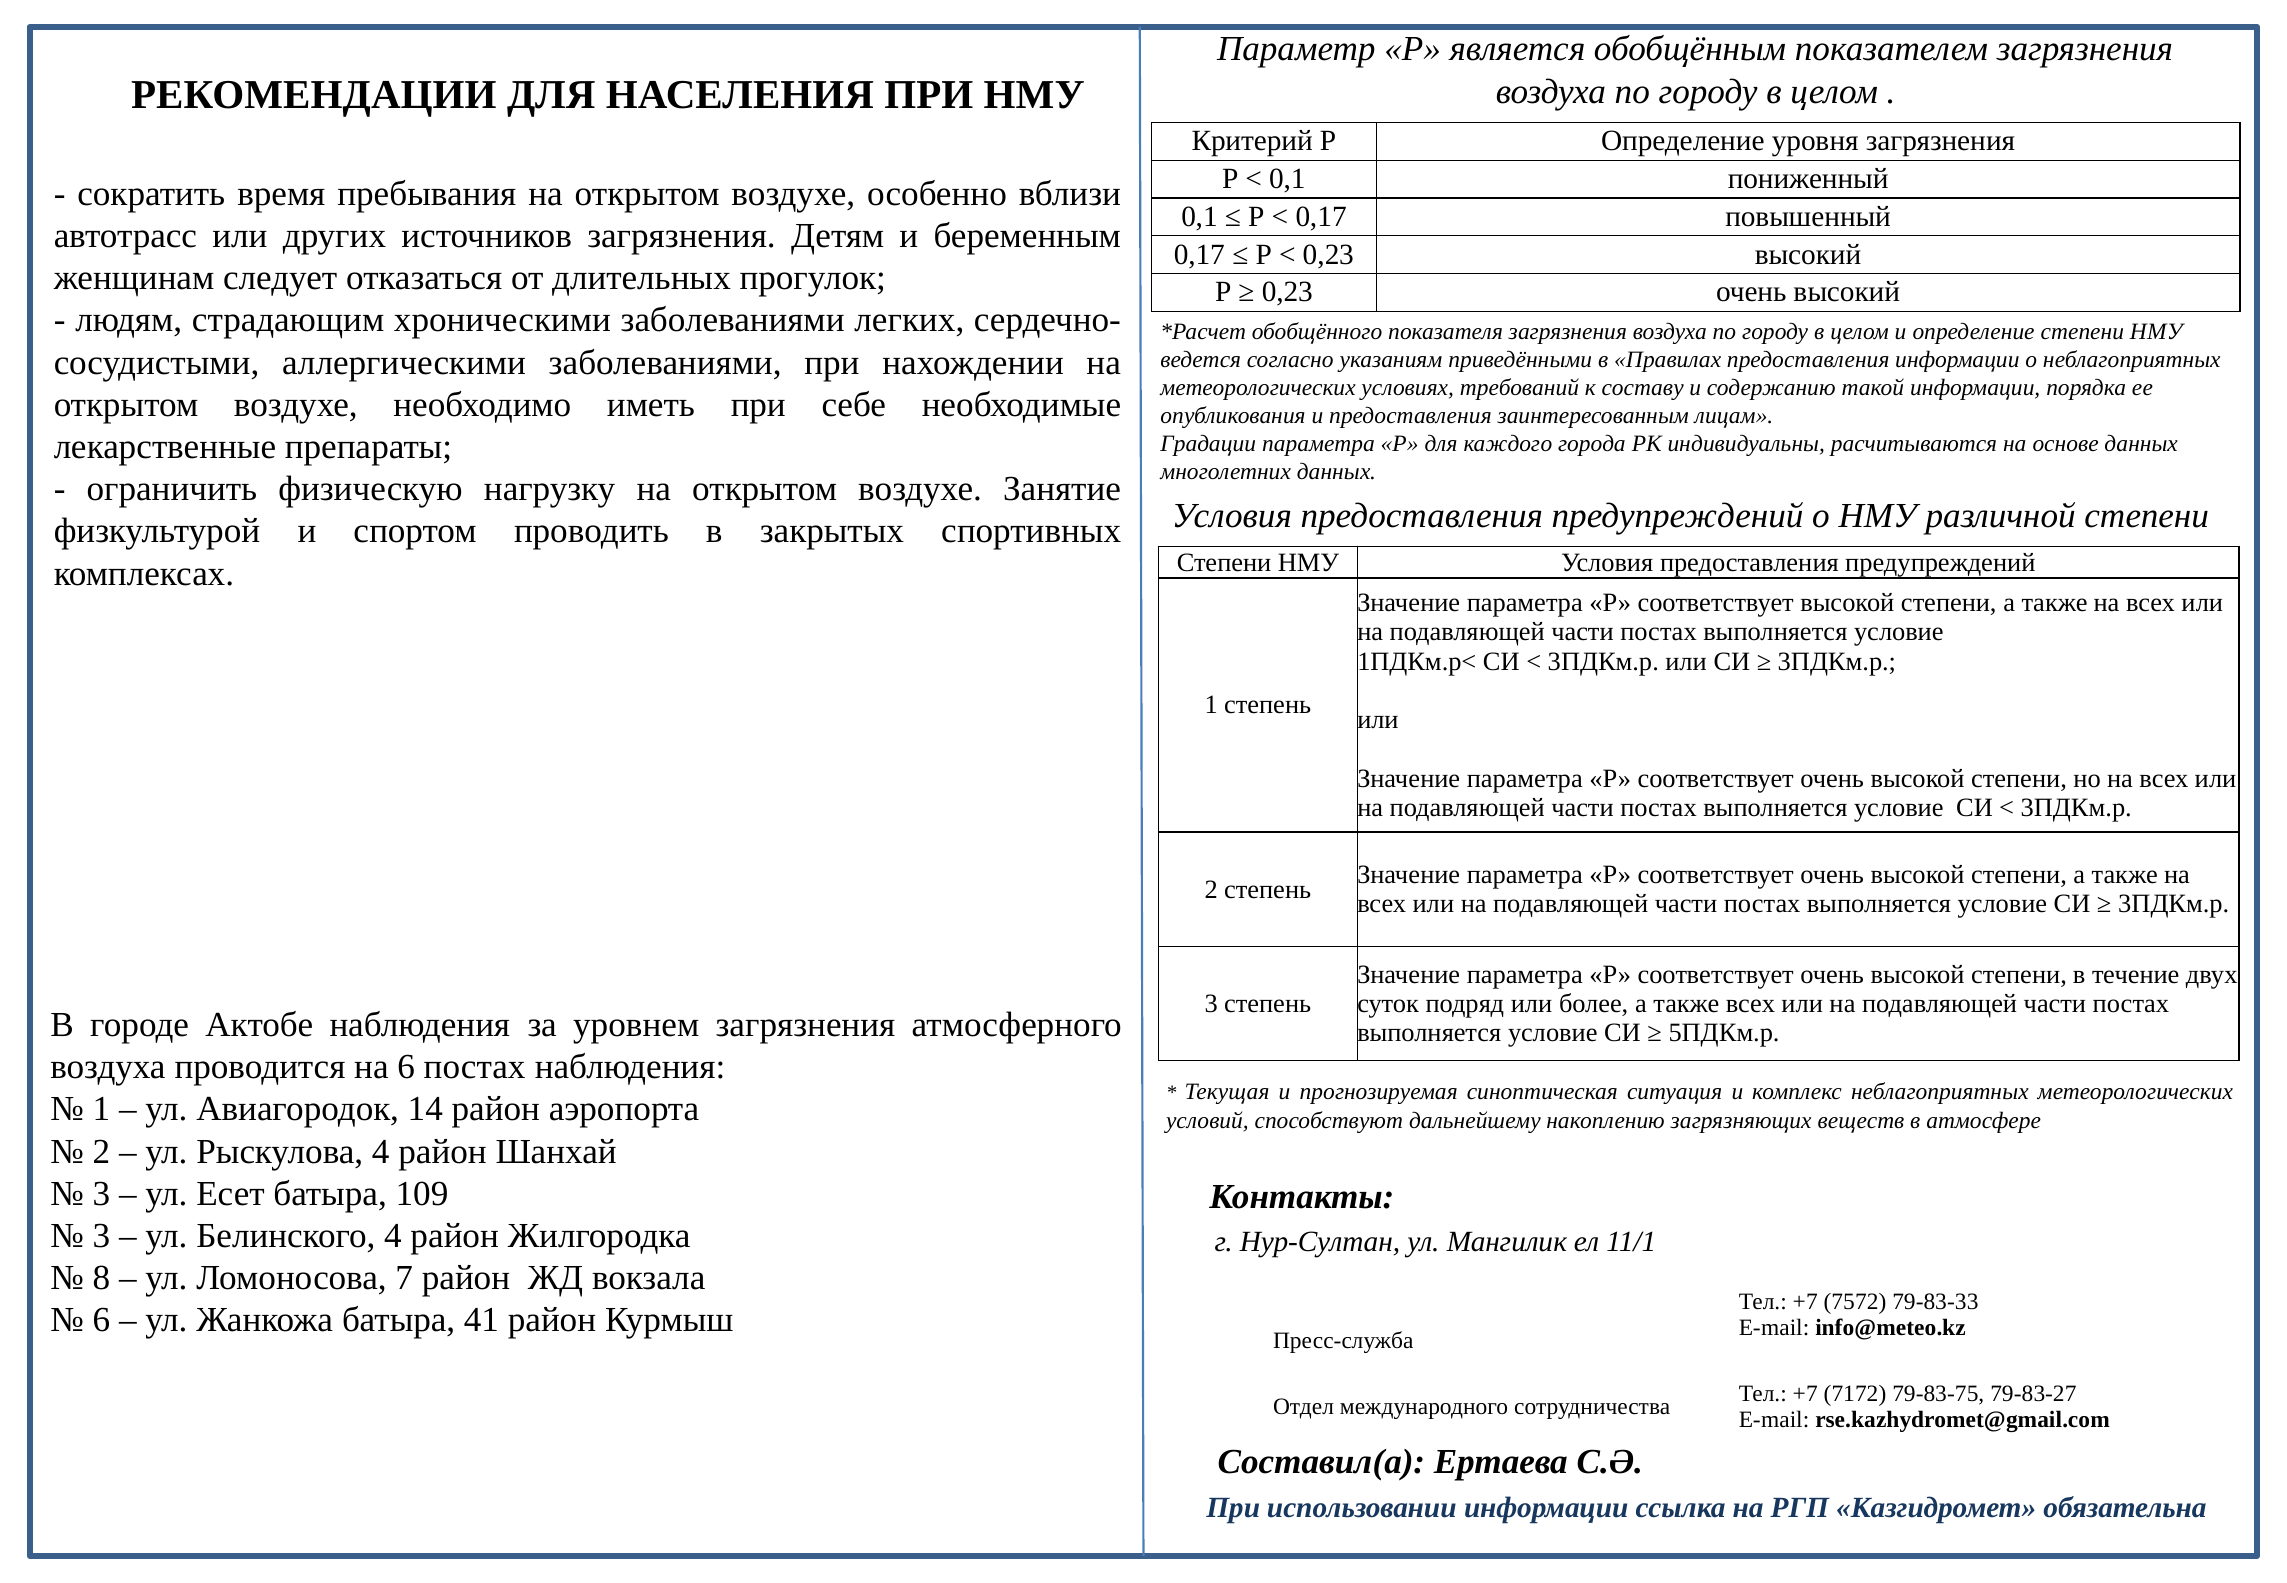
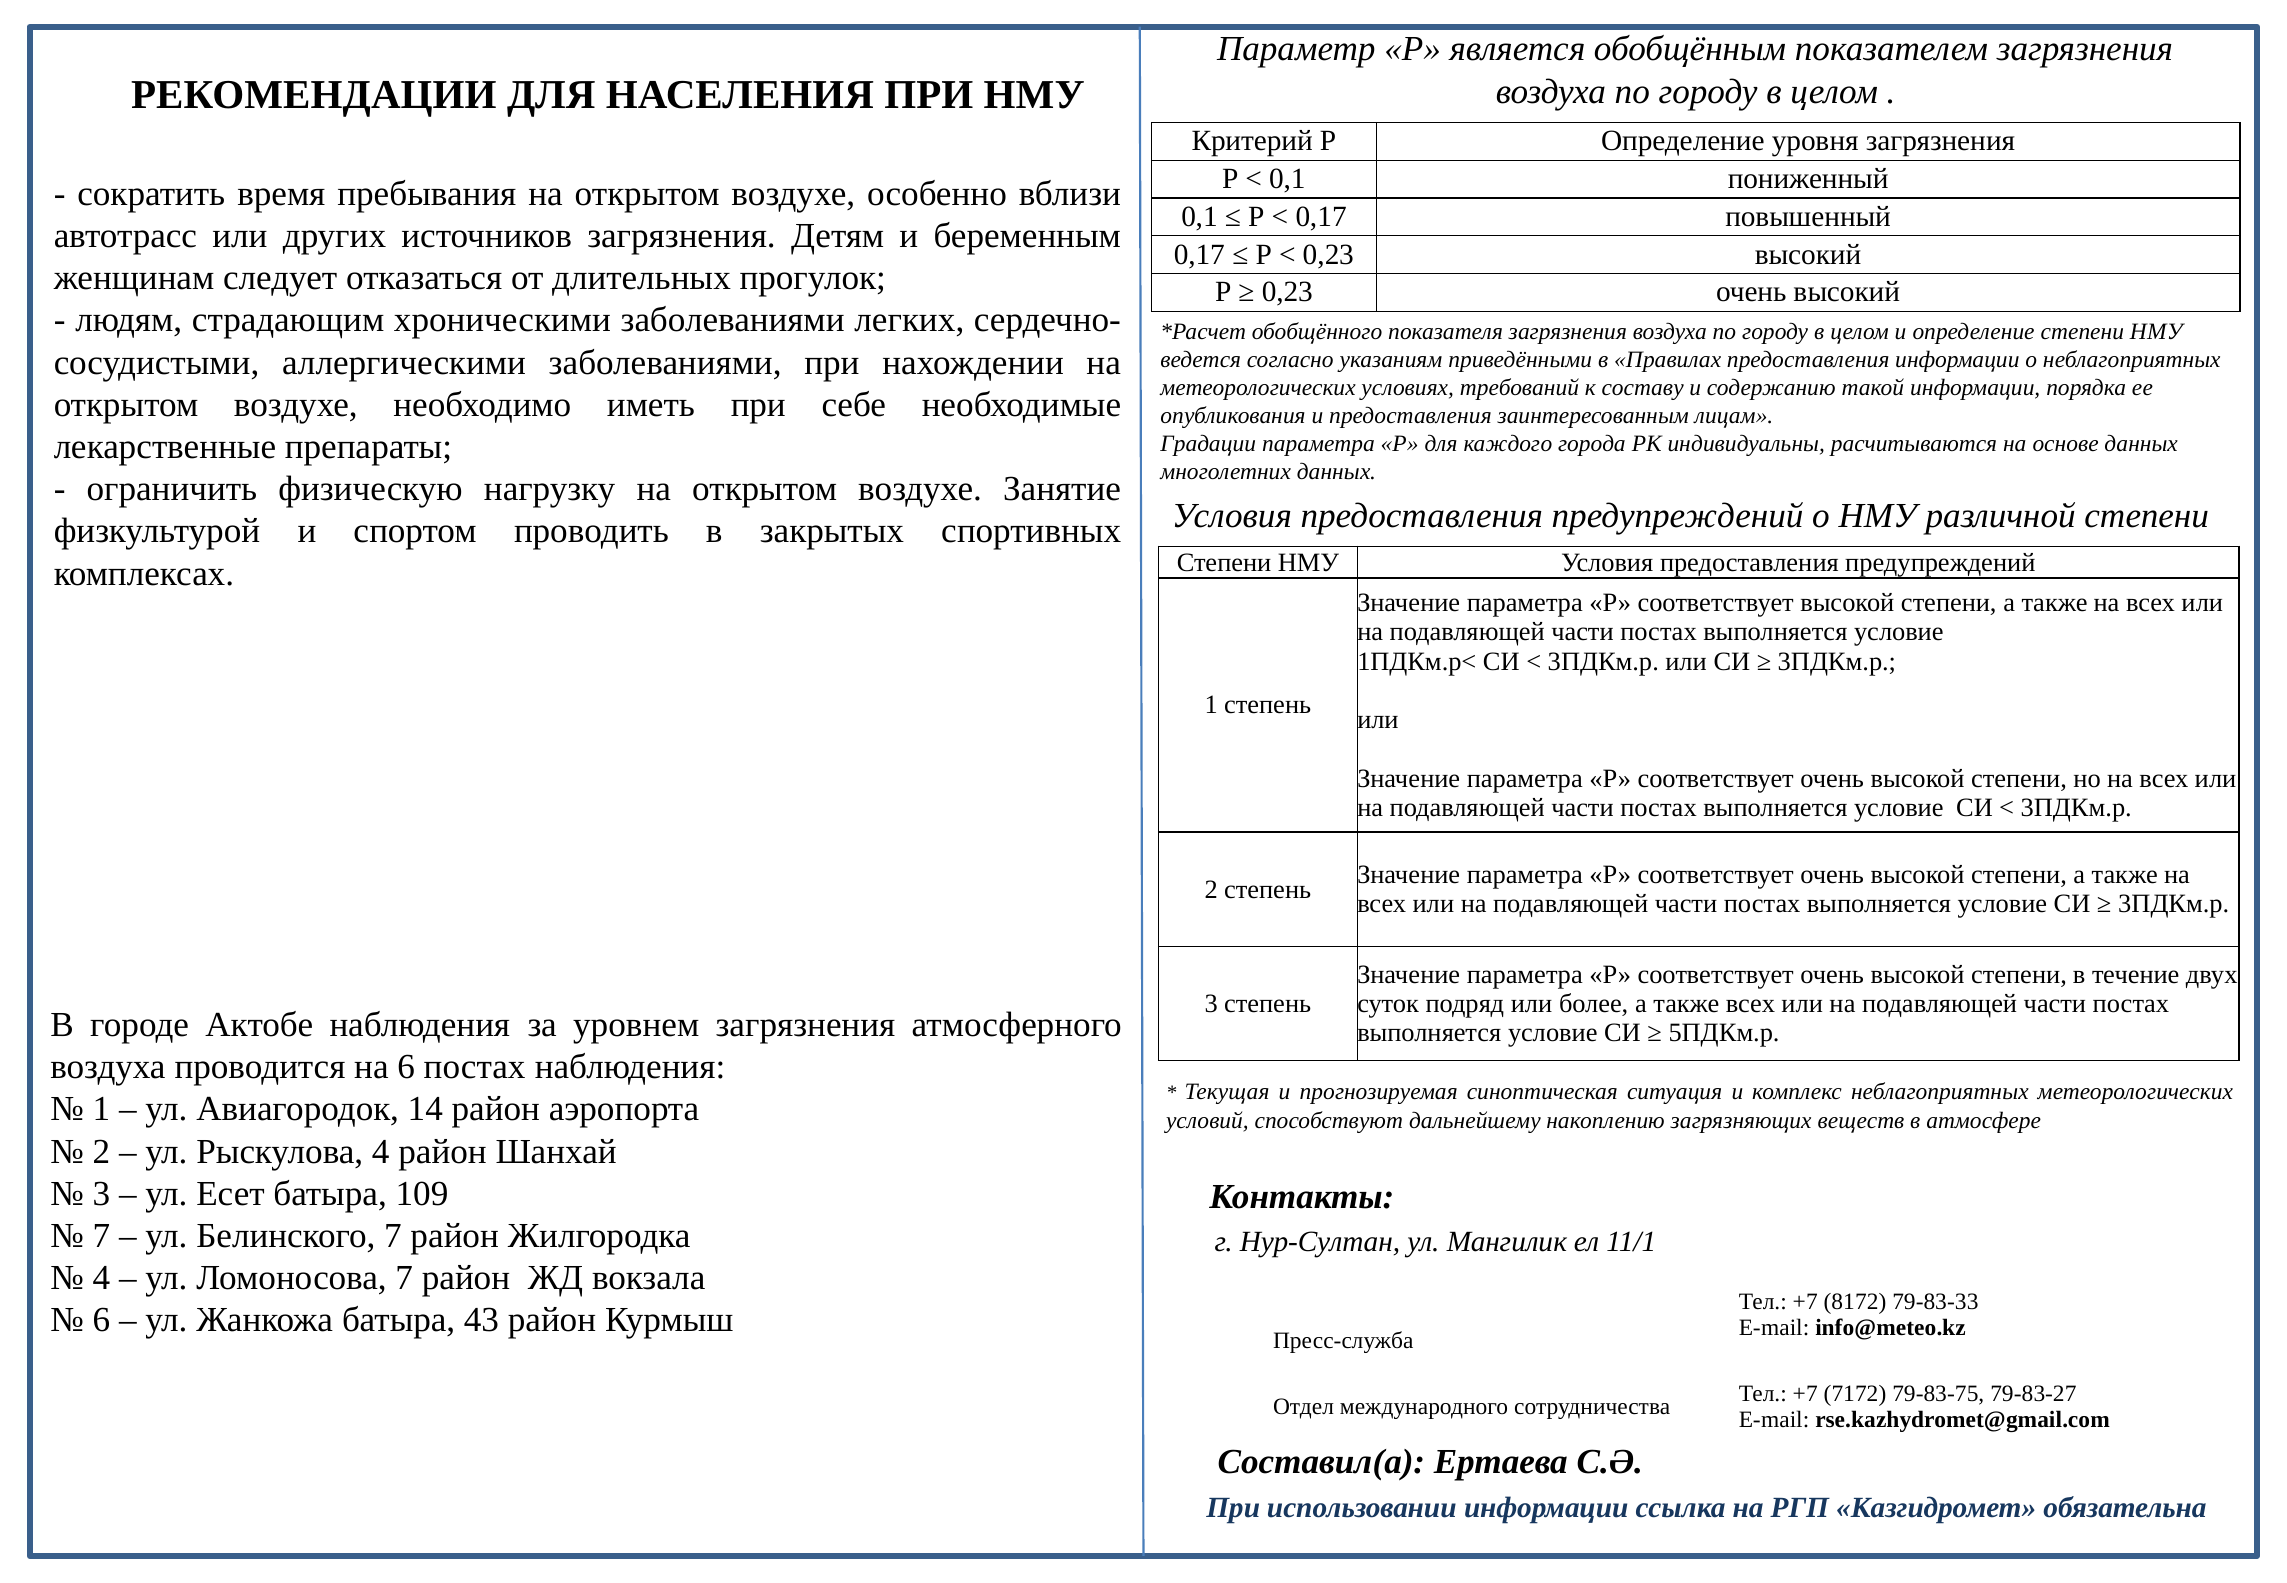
3: 3 -> 7 (101, 1236)
Белинского 4: 4 -> 7 (393, 1236)
8: 8 -> 4 (101, 1278)
7572: 7572 -> 8172 (1855, 1302)
41: 41 -> 43 (481, 1321)
